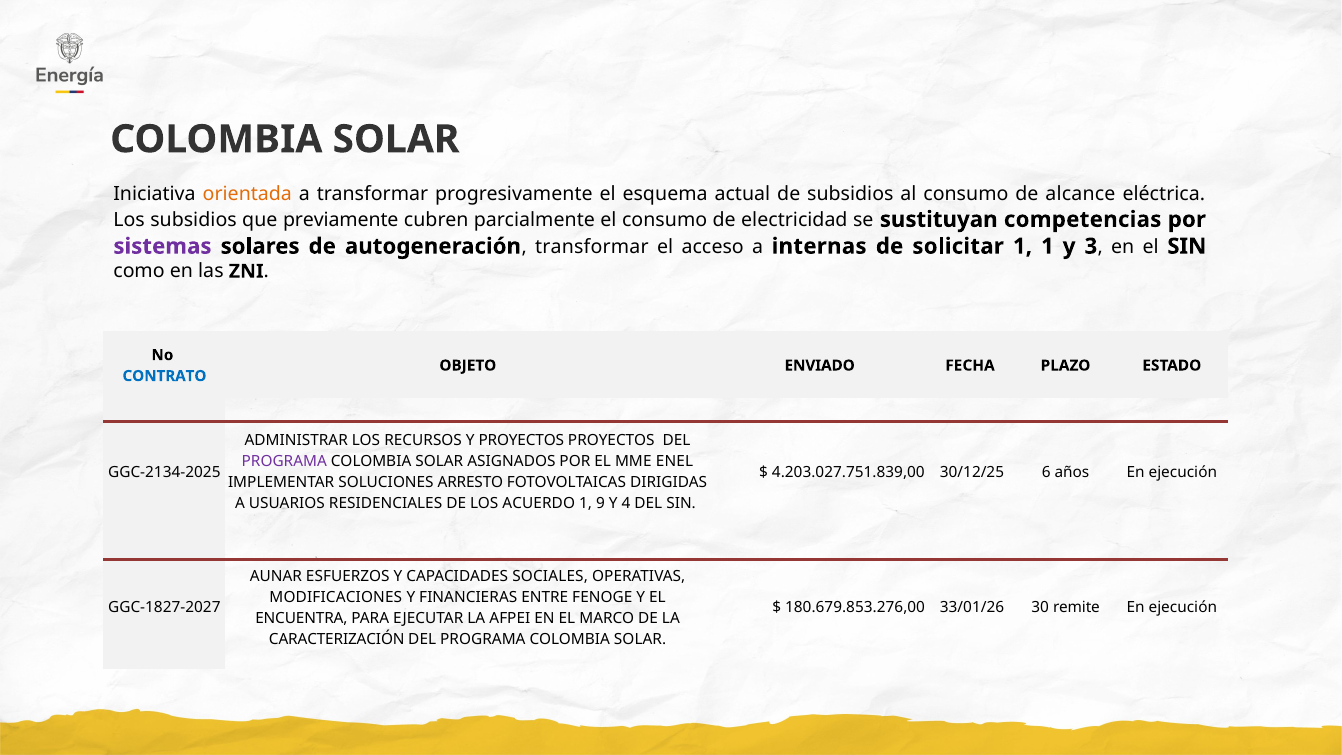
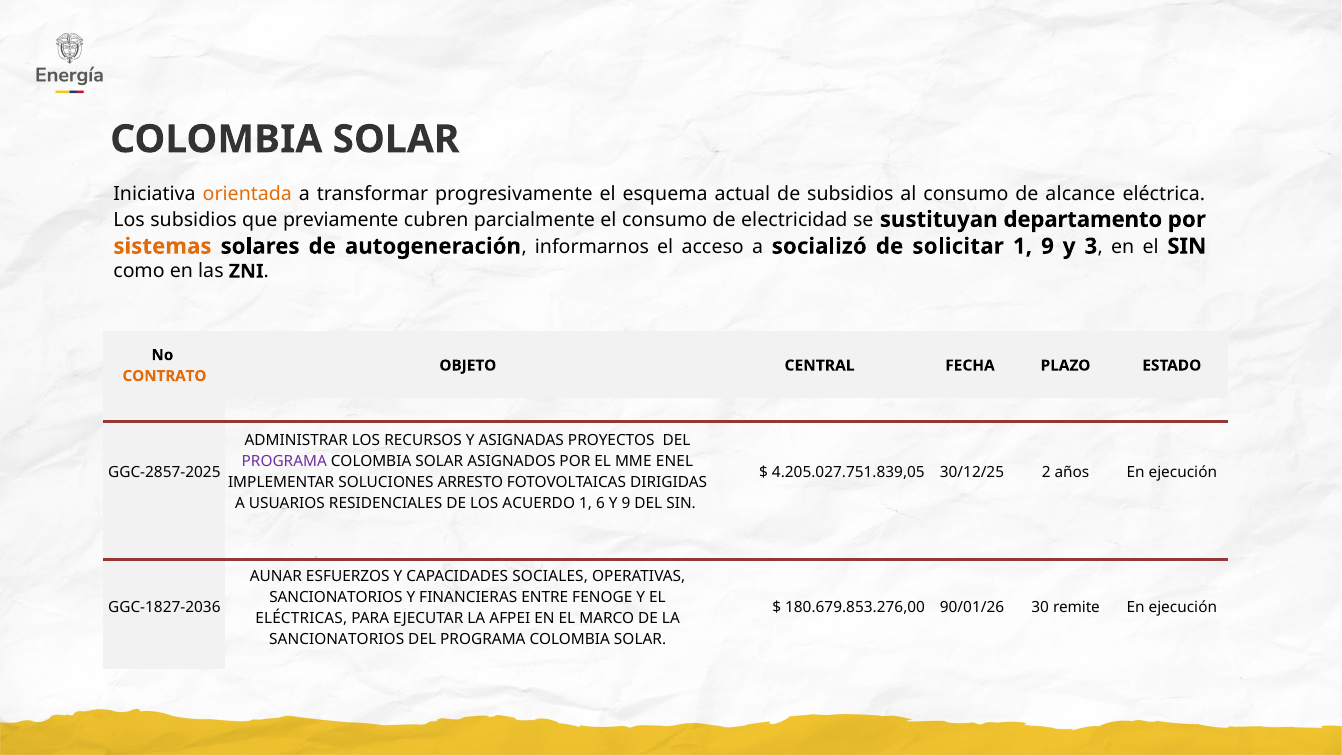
competencias: competencias -> departamento (1083, 219)
sistemas colour: purple -> orange (162, 246)
autogeneración transformar: transformar -> informarnos (592, 247)
internas: internas -> socializó (819, 246)
1 1: 1 -> 9 (1047, 246)
ENVIADO: ENVIADO -> CENTRAL (820, 365)
CONTRATO colour: blue -> orange (164, 376)
Y PROYECTOS: PROYECTOS -> ASIGNADAS (521, 441)
GGC-2134-2025: GGC-2134-2025 -> GGC-2857-2025 (164, 472)
4.203.027.751.839,00: 4.203.027.751.839,00 -> 4.205.027.751.839,05 (848, 472)
6: 6 -> 2 (1046, 472)
9: 9 -> 6 (601, 504)
Y 4: 4 -> 9 (626, 504)
MODIFICACIONES: MODIFICACIONES -> SANCIONATORIOS (336, 597)
GGC-1827-2027: GGC-1827-2027 -> GGC-1827-2036 (164, 608)
33/01/26: 33/01/26 -> 90/01/26 (972, 608)
ENCUENTRA: ENCUENTRA -> ELÉCTRICAS (301, 618)
CARACTERIZACIÓN: CARACTERIZACIÓN -> SANCIONATORIOS (337, 639)
